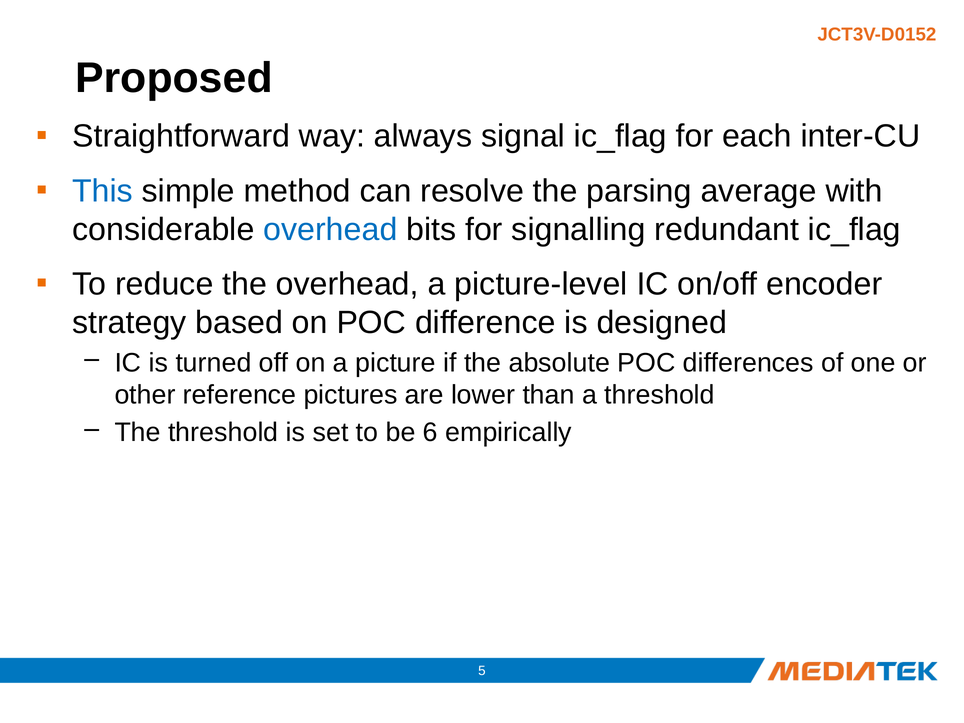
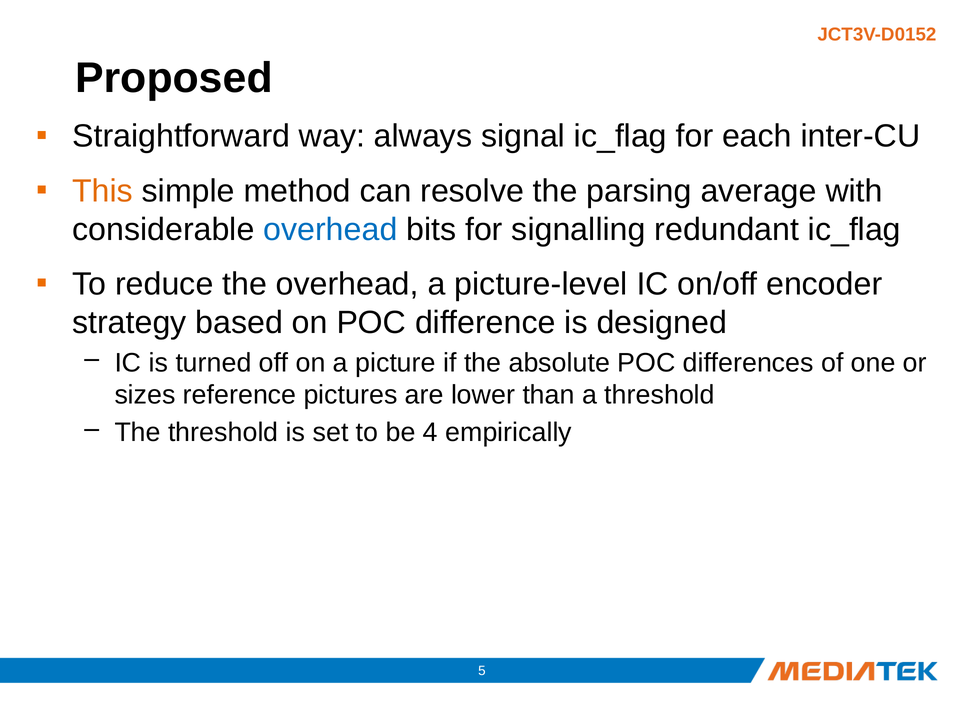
This colour: blue -> orange (103, 191)
other: other -> sizes (145, 395)
6: 6 -> 4 (430, 433)
